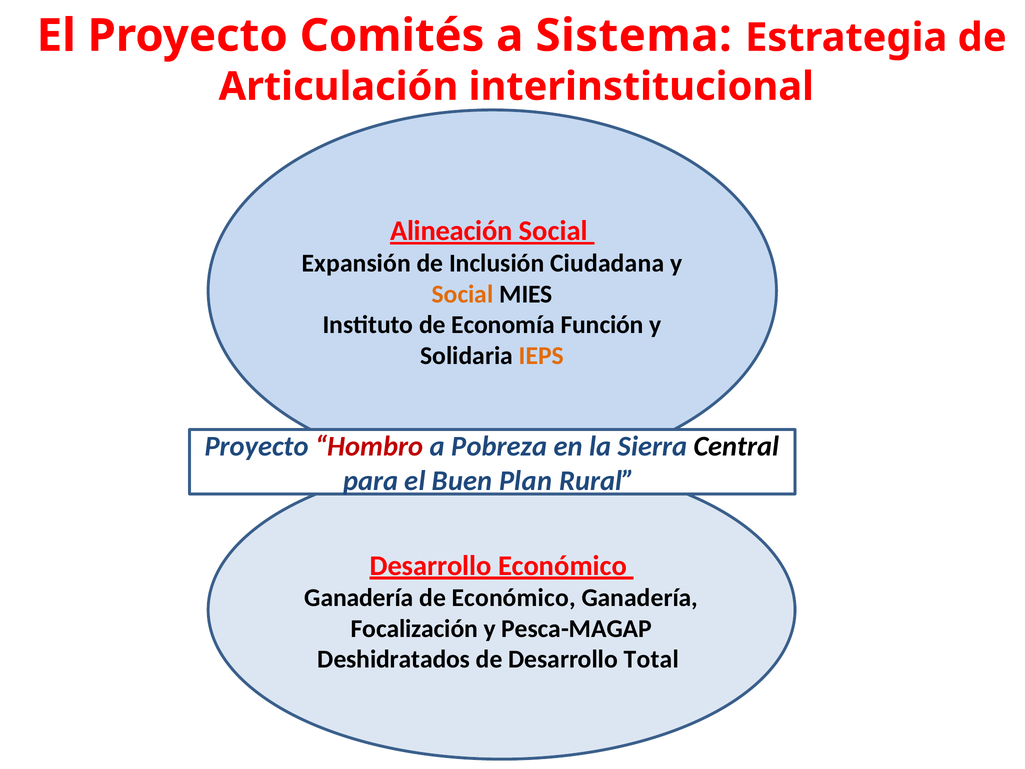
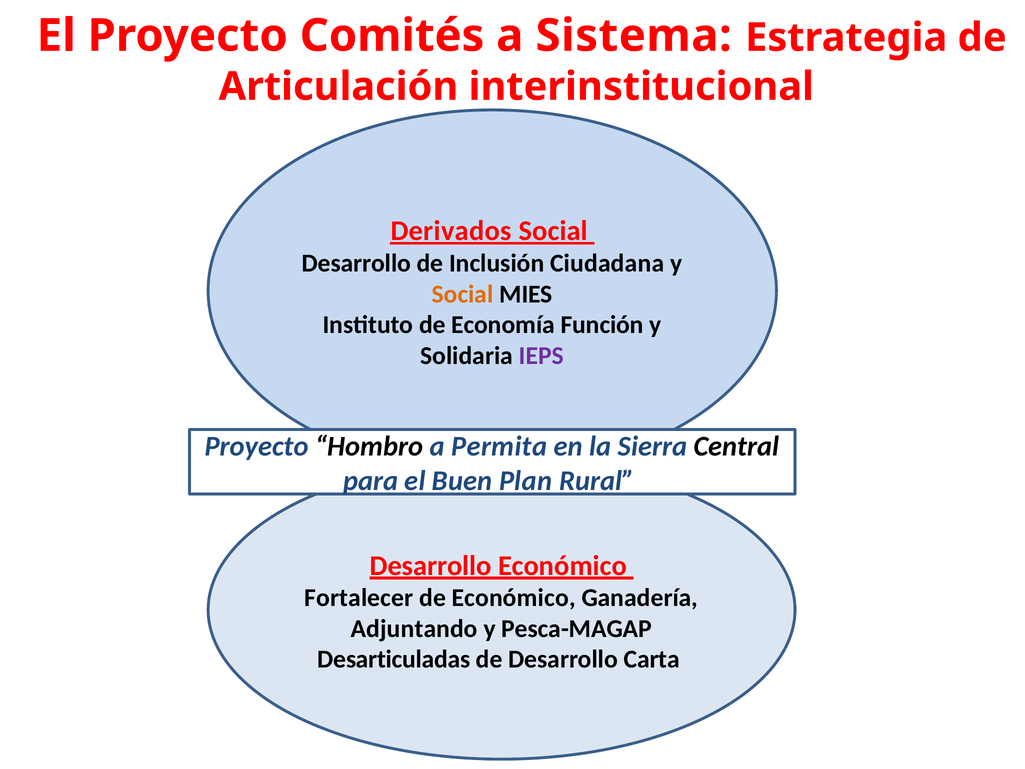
Alineación: Alineación -> Derivados (451, 231)
Expansión: Expansión -> Desarrollo (356, 263)
IEPS colour: orange -> purple (541, 355)
Hombro colour: red -> black (369, 446)
Pobreza: Pobreza -> Permita (499, 446)
Ganadería: Ganadería -> Fortalecer (359, 598)
Focalización: Focalización -> Adjuntando (414, 628)
Deshidratados: Deshidratados -> Desarticuladas (394, 659)
Total: Total -> Carta (652, 659)
